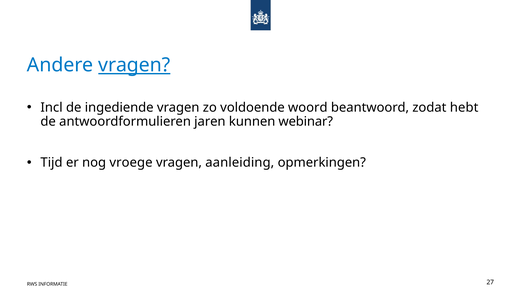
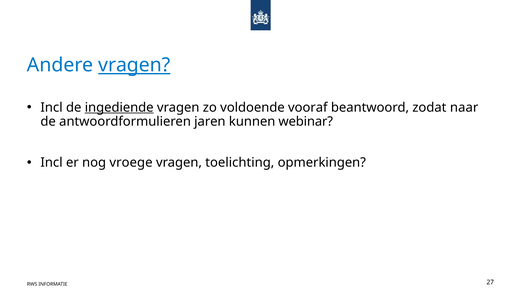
ingediende underline: none -> present (119, 107)
woord: woord -> vooraf (308, 107)
hebt: hebt -> naar (464, 107)
Tijd: Tijd -> Incl (52, 163)
aanleiding: aanleiding -> toelichting (240, 163)
